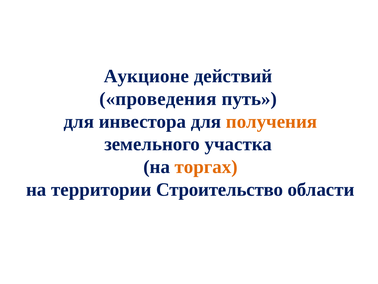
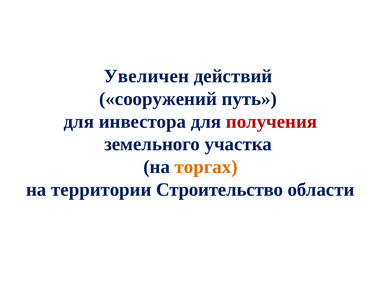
Аукционе: Аукционе -> Увеличен (146, 76)
проведения: проведения -> сооружений (158, 99)
получения colour: orange -> red (272, 121)
